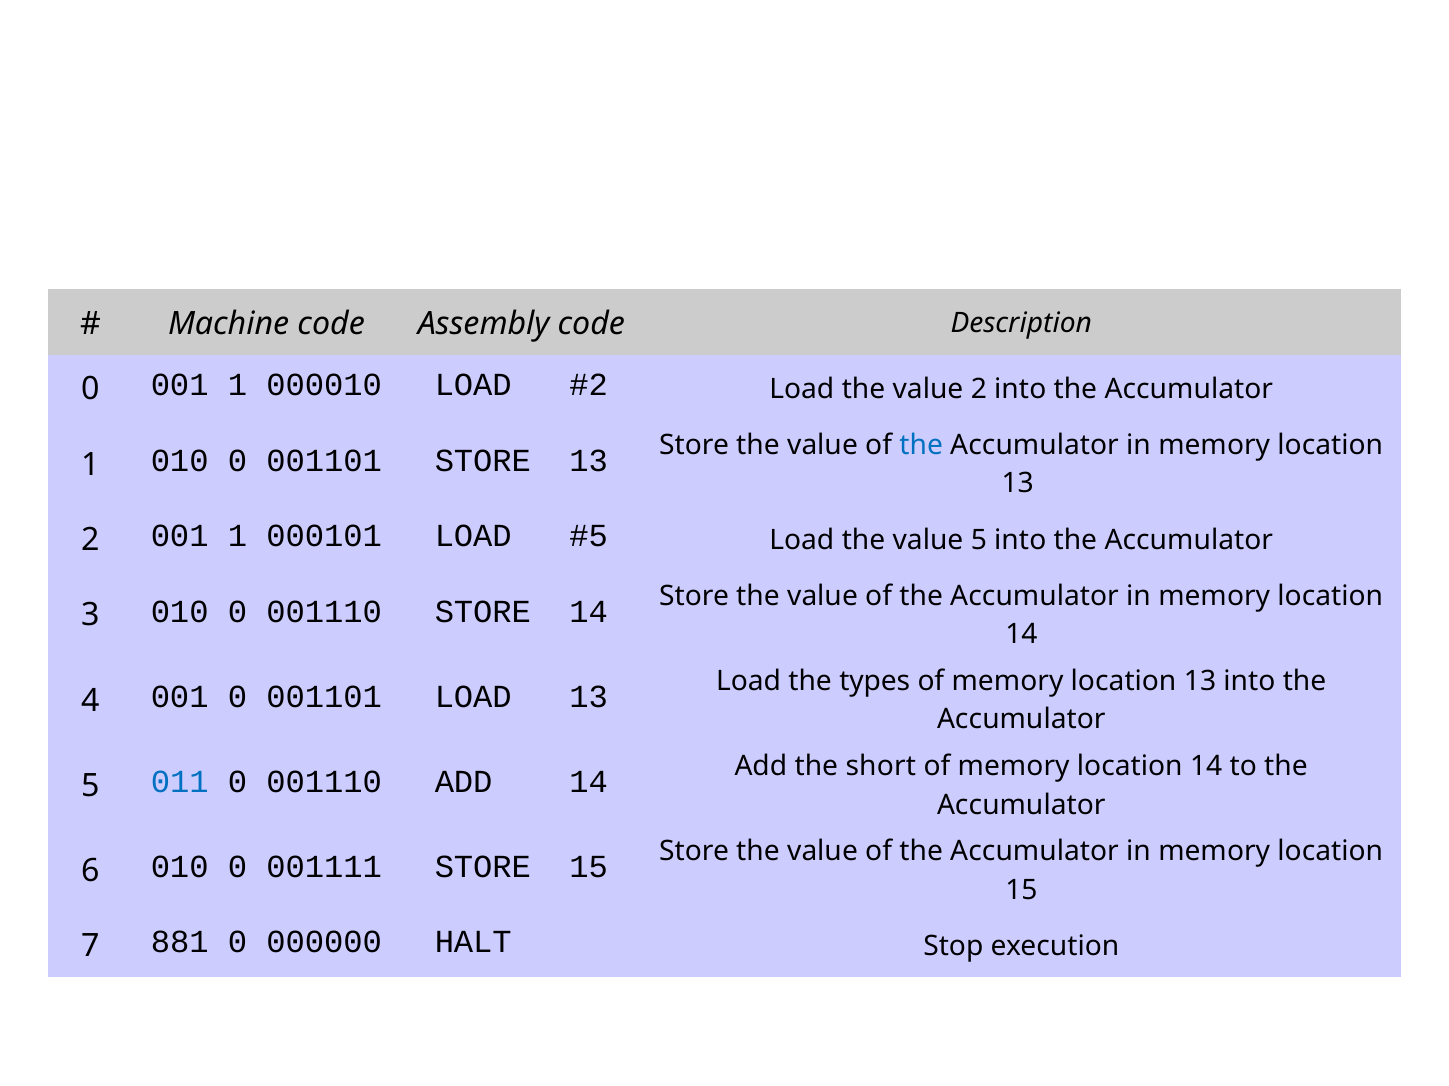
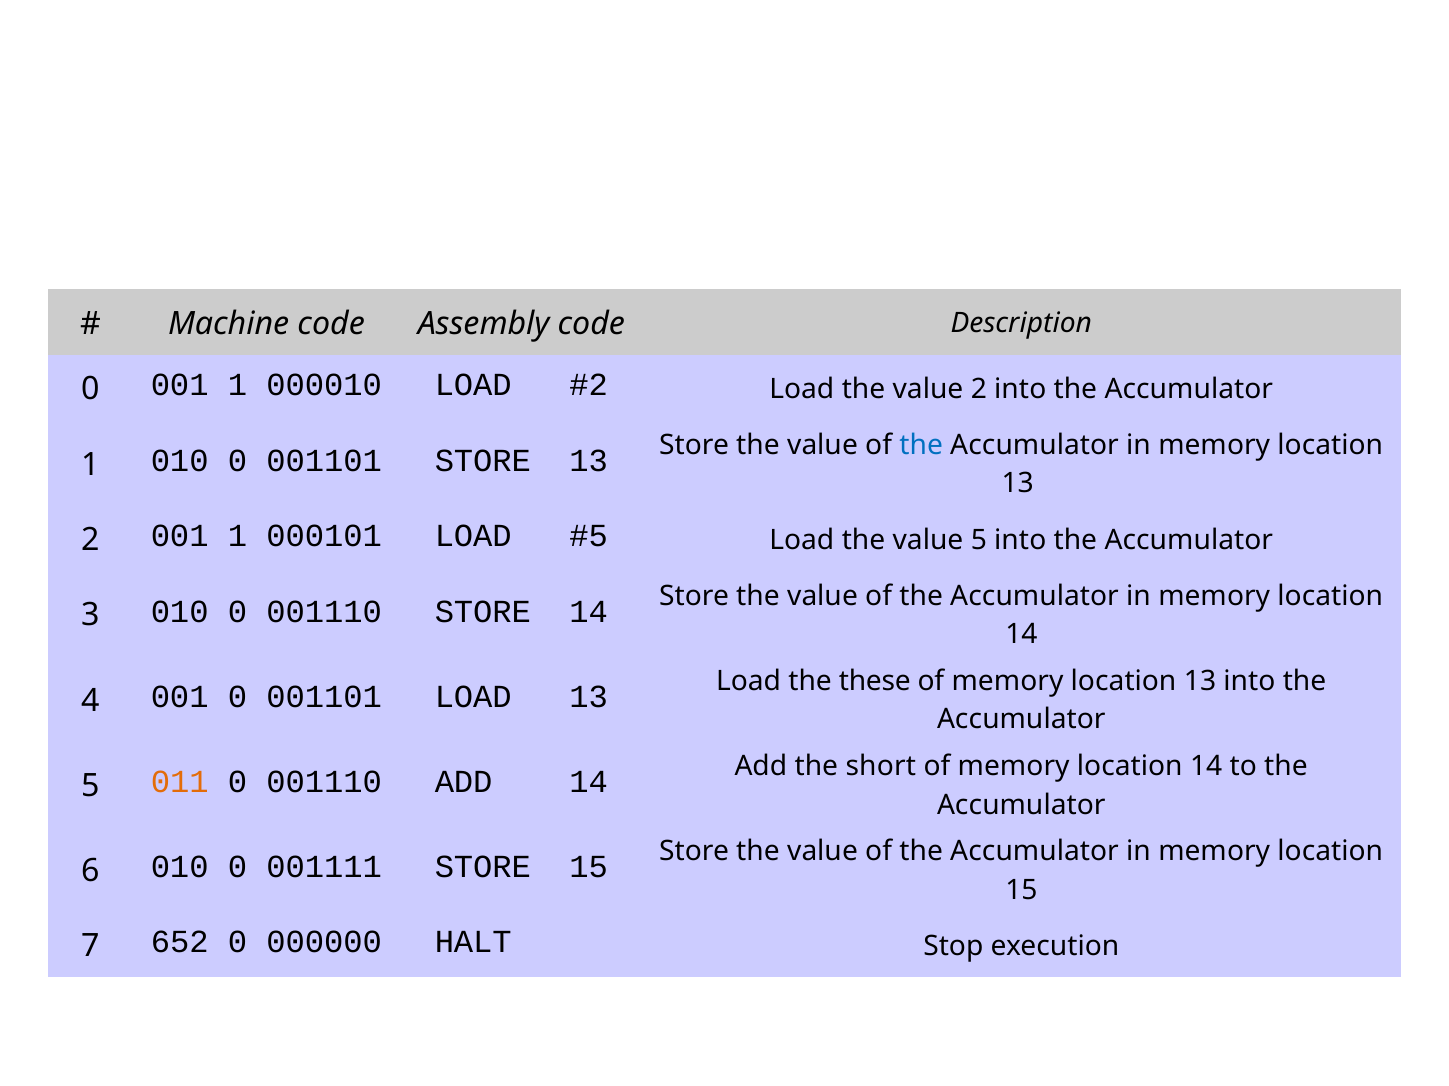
types: types -> these (875, 682)
011 colour: blue -> orange (180, 782)
881: 881 -> 652 (180, 943)
